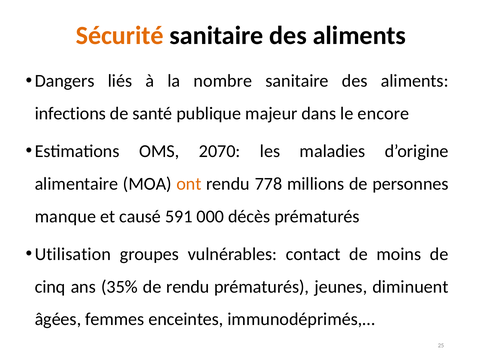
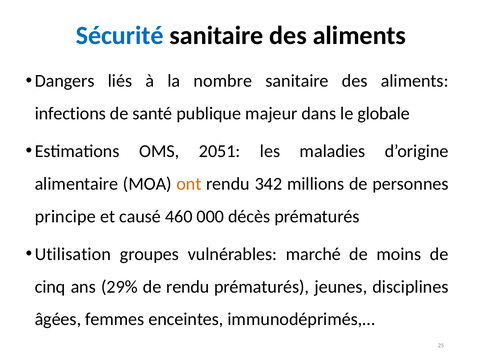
Sécurité colour: orange -> blue (120, 36)
encore: encore -> globale (384, 113)
2070: 2070 -> 2051 (220, 151)
778: 778 -> 342 (268, 184)
manque: manque -> principe (65, 216)
591: 591 -> 460 (179, 216)
contact: contact -> marché (313, 254)
35%: 35% -> 29% (119, 286)
diminuent: diminuent -> disciplines (410, 286)
